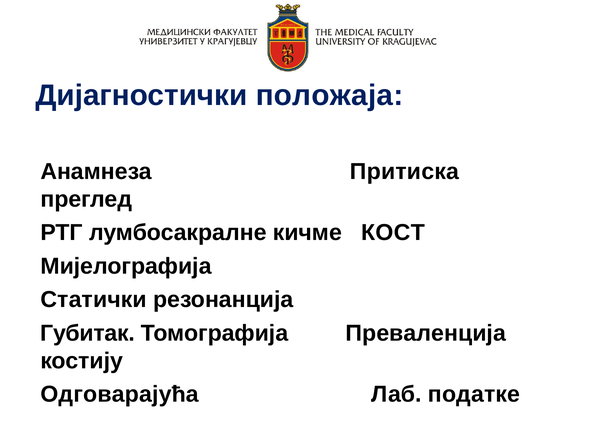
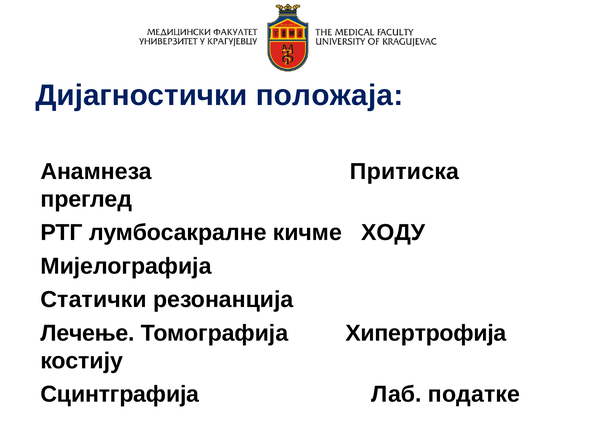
КОСТ: КОСТ -> ХОДУ (393, 233)
Губитак: Губитак -> Лечење (88, 333)
Преваленција: Преваленција -> Хипертрофија (426, 333)
Одговарајућа: Одговарајућа -> Сцинтграфија (120, 395)
